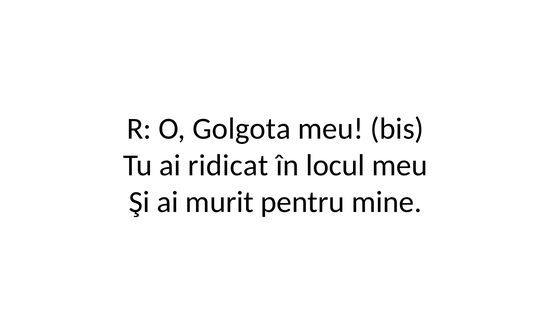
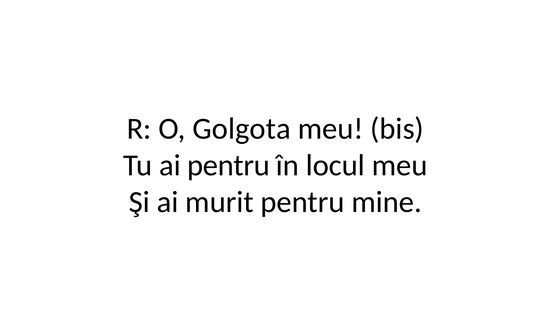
ai ridicat: ridicat -> pentru (228, 165)
